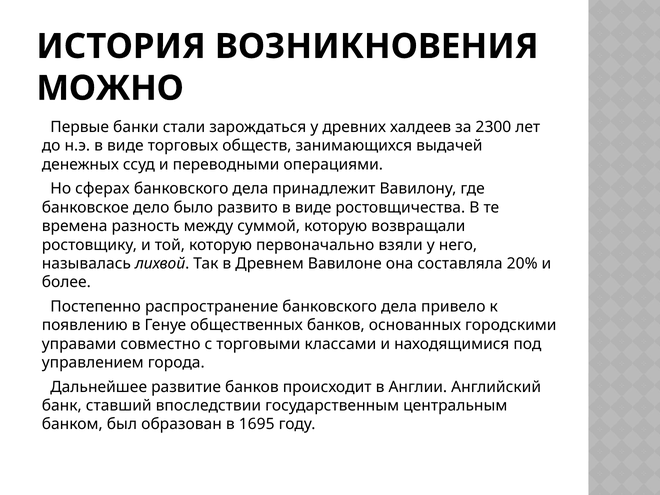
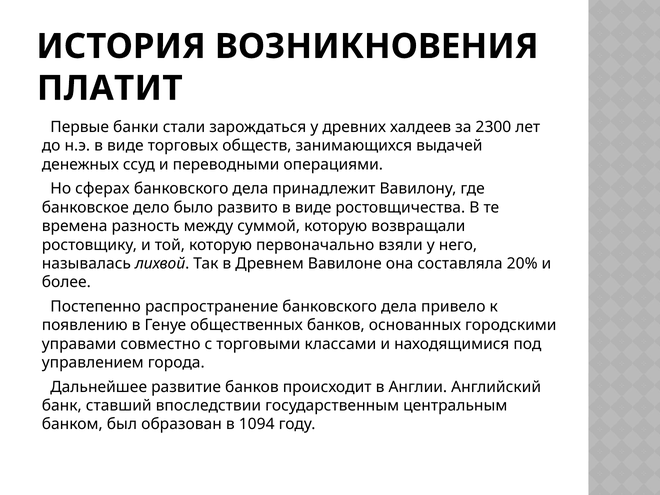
МОЖНО: МОЖНО -> ПЛАТИТ (110, 88)
1695: 1695 -> 1094 (257, 424)
